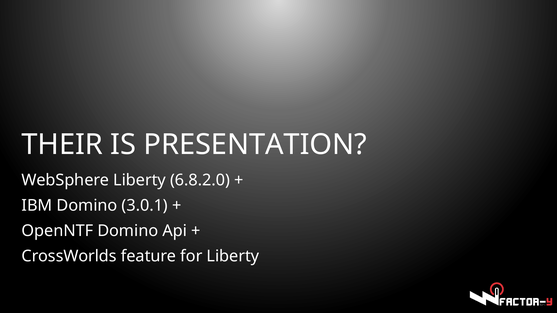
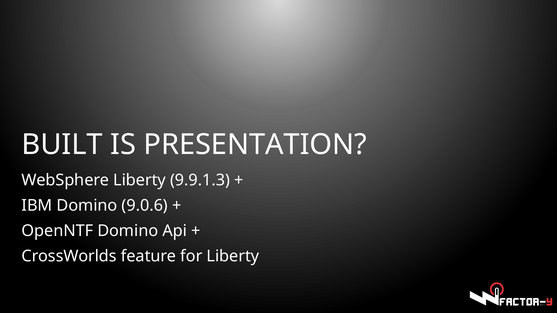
THEIR: THEIR -> BUILT (62, 145)
6.8.2.0: 6.8.2.0 -> 9.9.1.3 (200, 180)
3.0.1: 3.0.1 -> 9.0.6 (145, 206)
